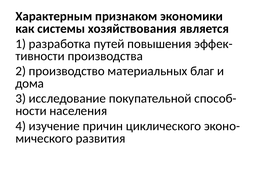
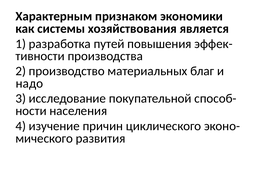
дома: дома -> надо (29, 84)
